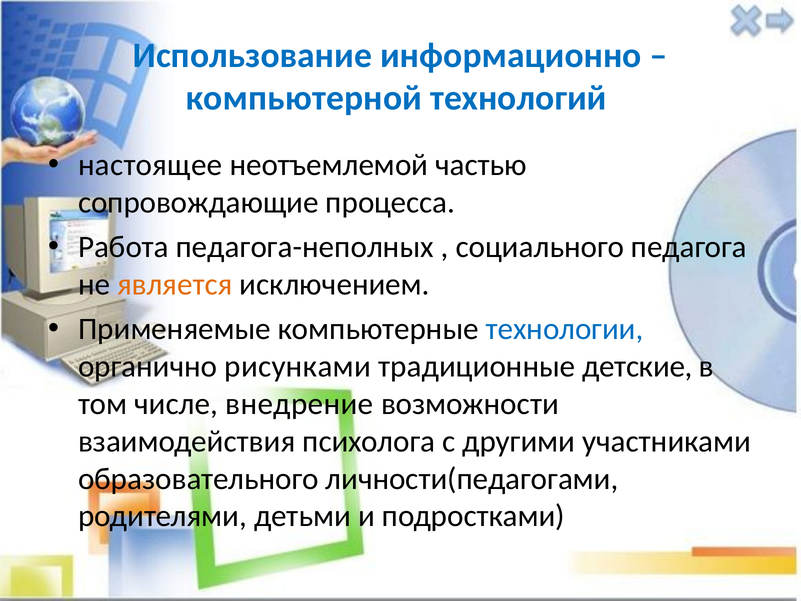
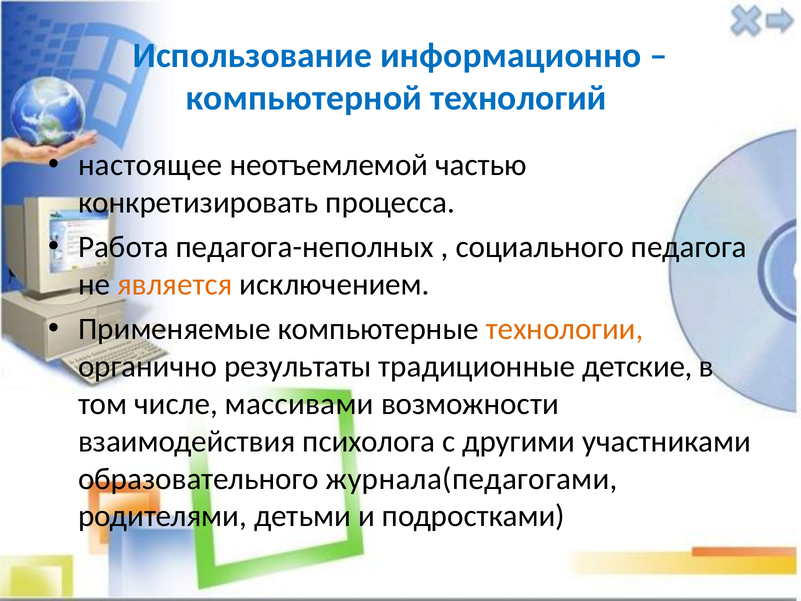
сопровождающие: сопровождающие -> конкретизировать (198, 202)
технологии colour: blue -> orange (565, 329)
рисунками: рисунками -> результаты (298, 366)
внедрение: внедрение -> массивами (299, 404)
личности(педагогами: личности(педагогами -> журнала(педагогами (472, 479)
